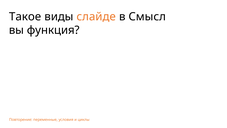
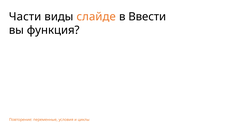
Такое: Такое -> Части (25, 17)
Смысл: Смысл -> Ввести (147, 17)
